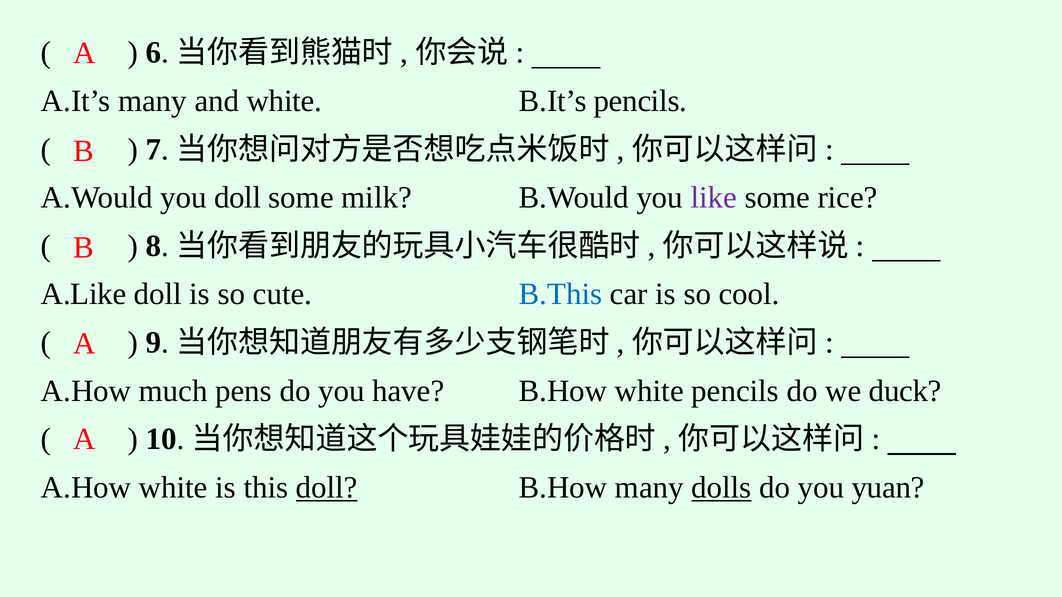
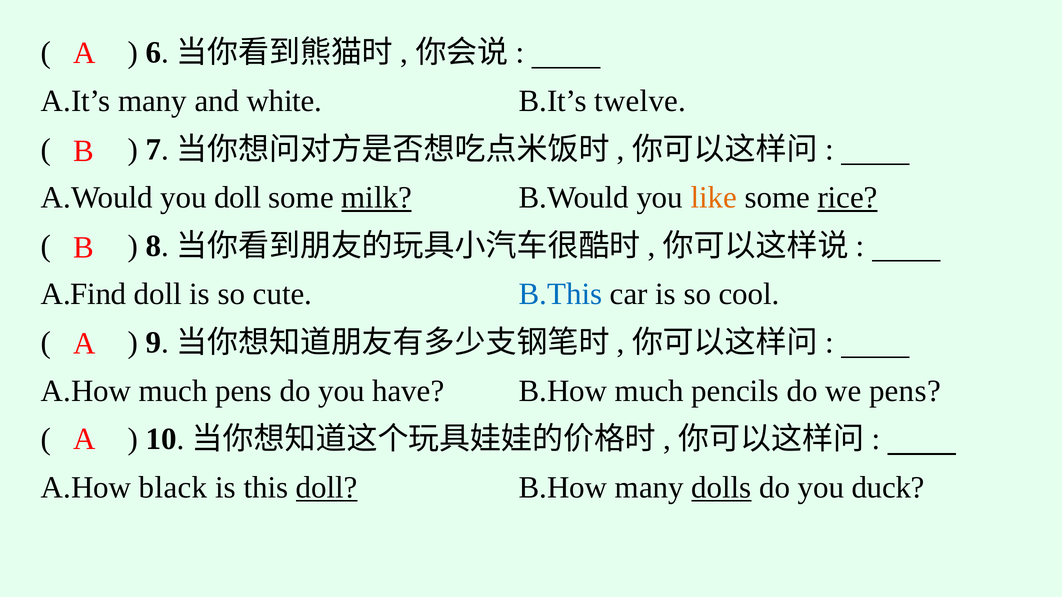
B.It’s pencils: pencils -> twelve (640, 101)
milk underline: none -> present (377, 198)
like colour: purple -> orange (714, 198)
rice underline: none -> present (848, 198)
A.Like: A.Like -> A.Find (84, 294)
B.How white: white -> much (649, 391)
we duck: duck -> pens (905, 391)
A.How white: white -> black (173, 488)
yuan: yuan -> duck (888, 488)
